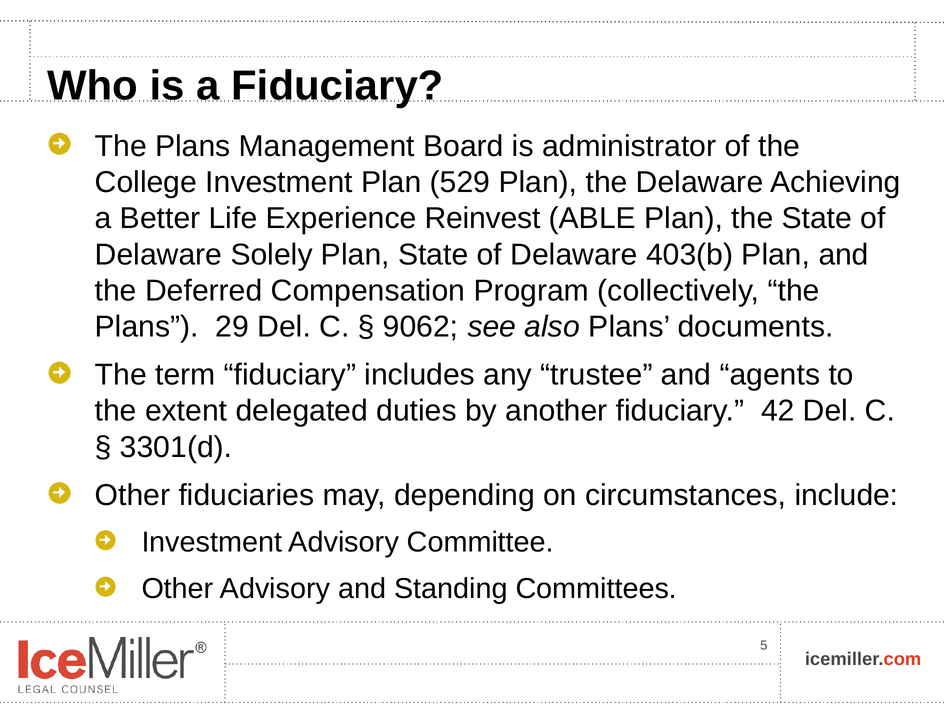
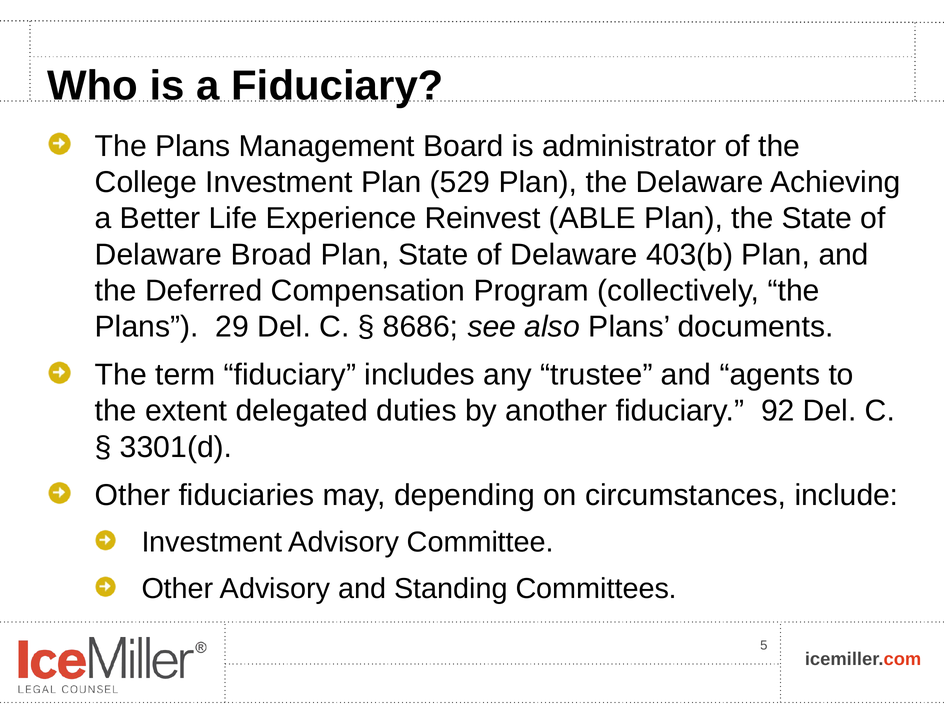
Solely: Solely -> Broad (271, 255)
9062: 9062 -> 8686 (421, 327)
42: 42 -> 92 (778, 411)
